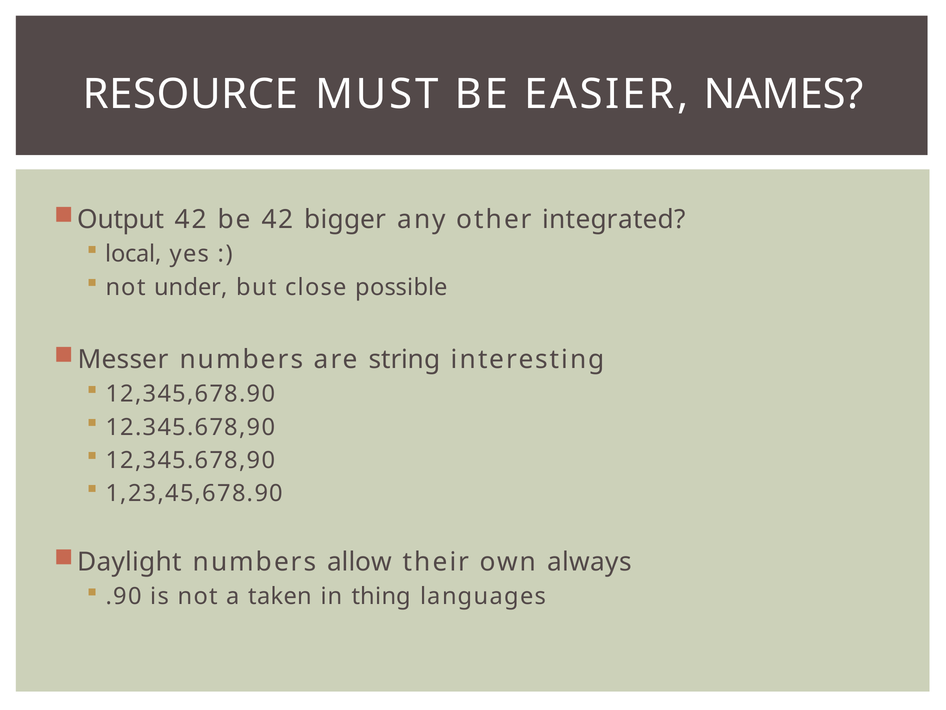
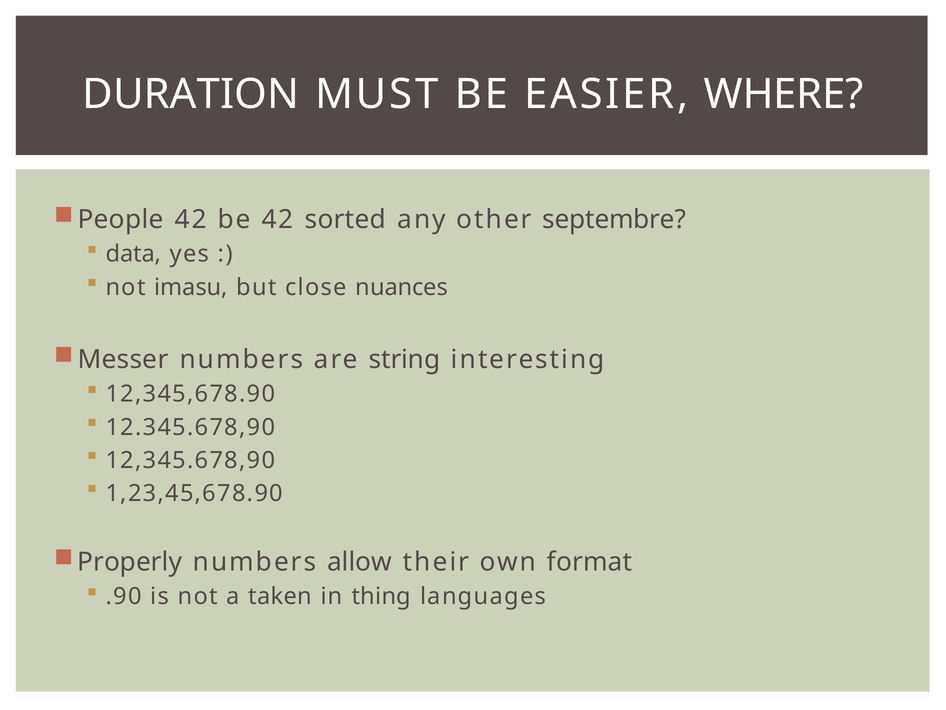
RESOURCE: RESOURCE -> DURATION (191, 94)
NAMES: NAMES -> WHERE (784, 94)
Output: Output -> People (121, 219)
bigger: bigger -> sorted (345, 219)
integrated: integrated -> septembre (614, 219)
local: local -> data (133, 254)
under: under -> imasu (191, 287)
possible: possible -> nuances (402, 287)
Daylight: Daylight -> Properly (130, 562)
always: always -> format (590, 562)
